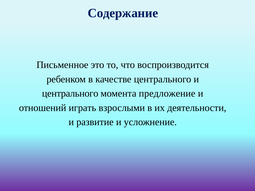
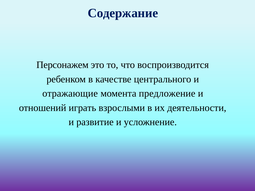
Письменное: Письменное -> Персонажем (62, 65)
центрального: центрального -> отражающие (70, 94)
